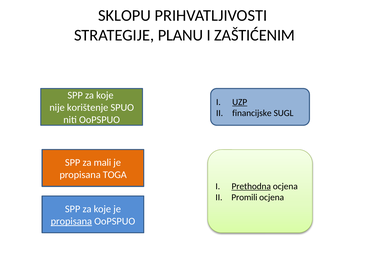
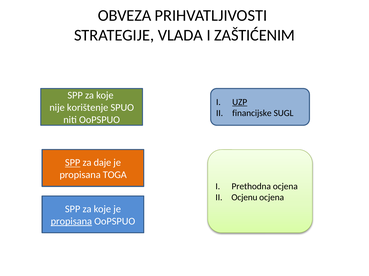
SKLOPU: SKLOPU -> OBVEZA (125, 16)
PLANU: PLANU -> VLADA (180, 35)
SPP underline: none -> present (73, 163)
mali: mali -> daje (102, 163)
Prethodna underline: present -> none (251, 187)
Promili: Promili -> Ocjenu (244, 198)
